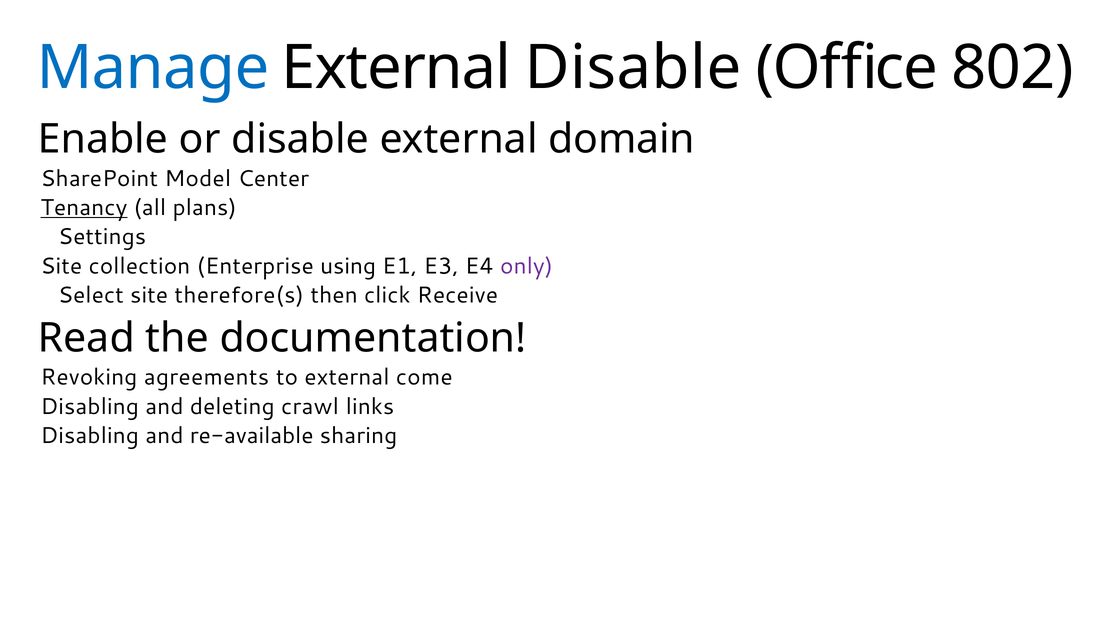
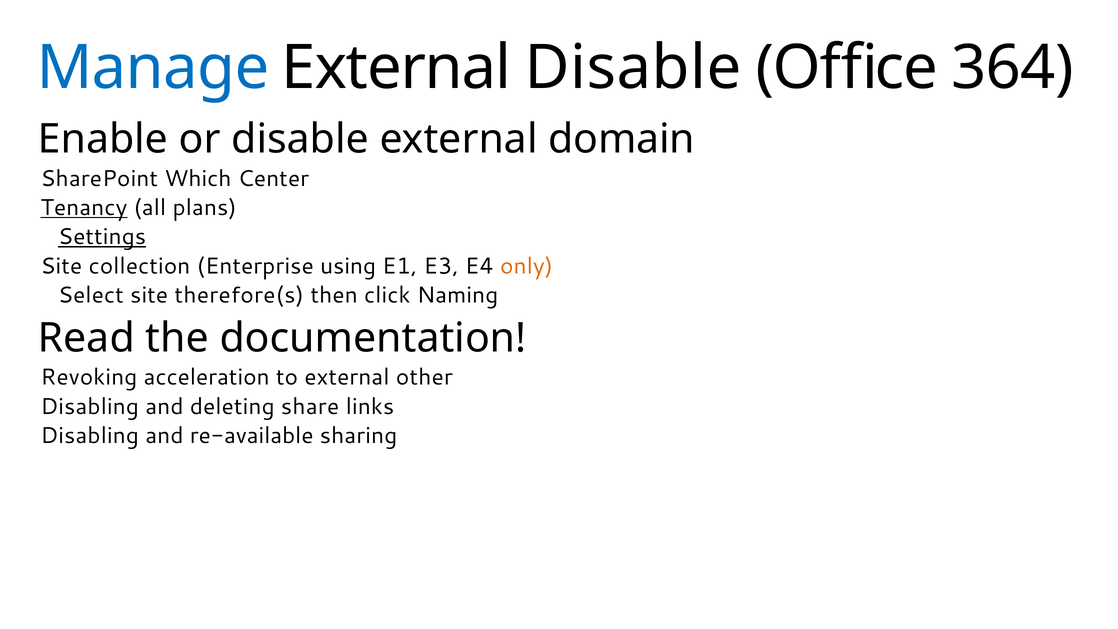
802: 802 -> 364 (1012, 68)
Model: Model -> Which (198, 178)
Settings underline: none -> present (102, 237)
only colour: purple -> orange (527, 266)
Receive: Receive -> Naming (458, 295)
agreements: agreements -> acceleration (207, 377)
come: come -> other (424, 377)
crawl: crawl -> share (310, 406)
